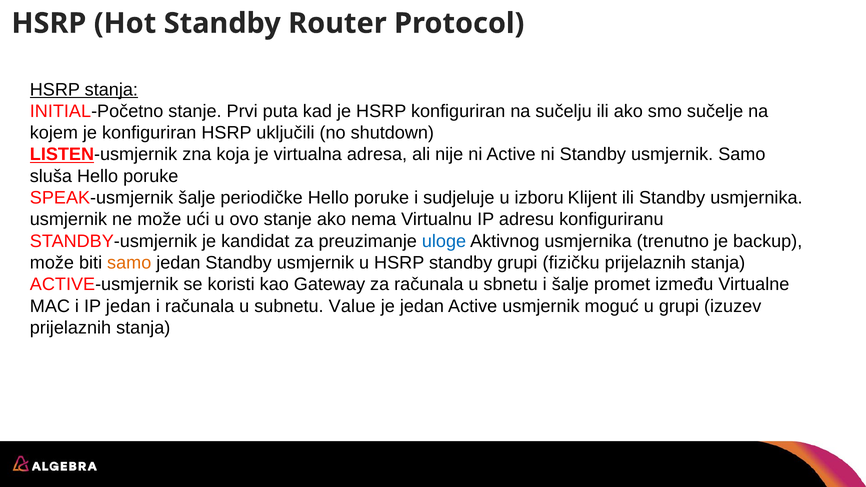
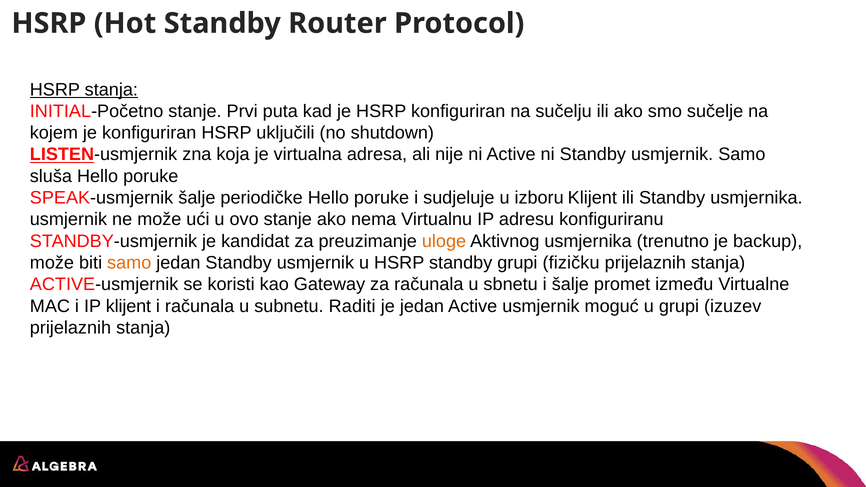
uloge colour: blue -> orange (444, 241)
IP jedan: jedan -> klijent (128, 306)
Value: Value -> Raditi (352, 306)
